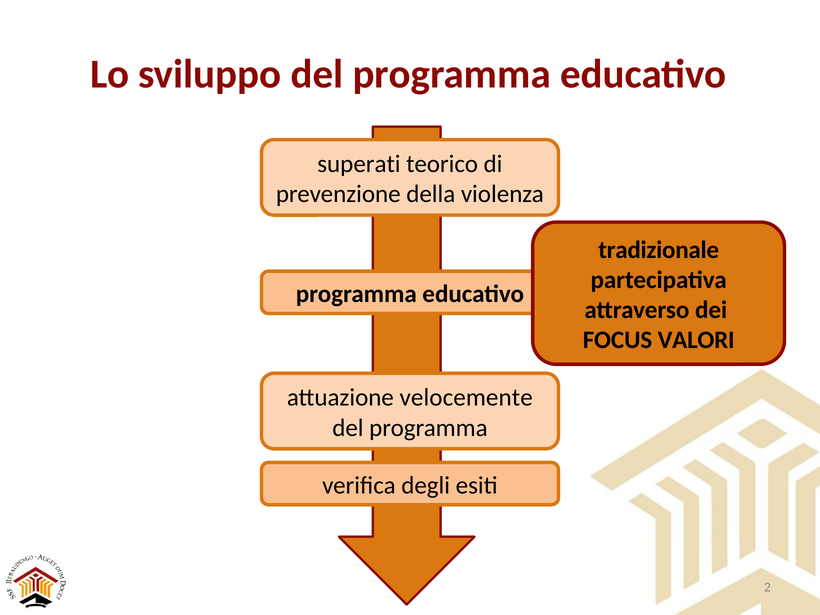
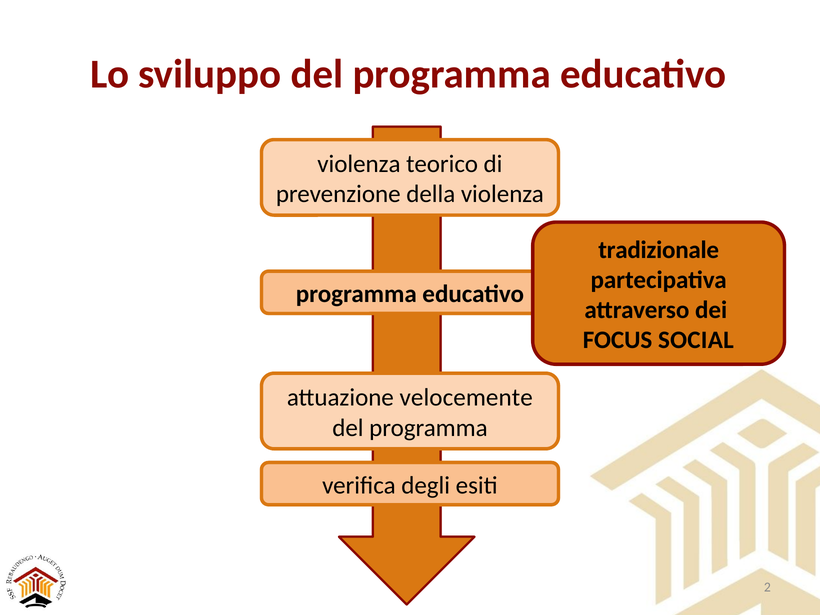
superati: superati -> violenza (359, 164)
VALORI: VALORI -> SOCIAL (696, 340)
